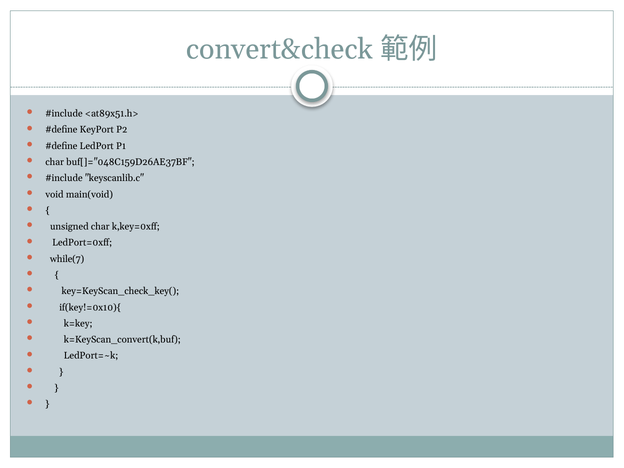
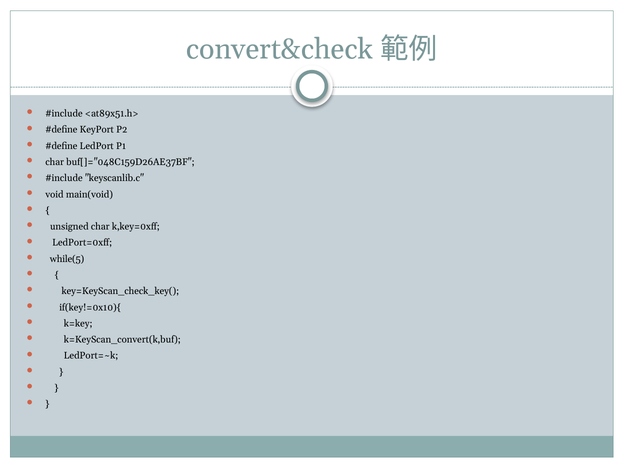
while(7: while(7 -> while(5 (67, 259)
